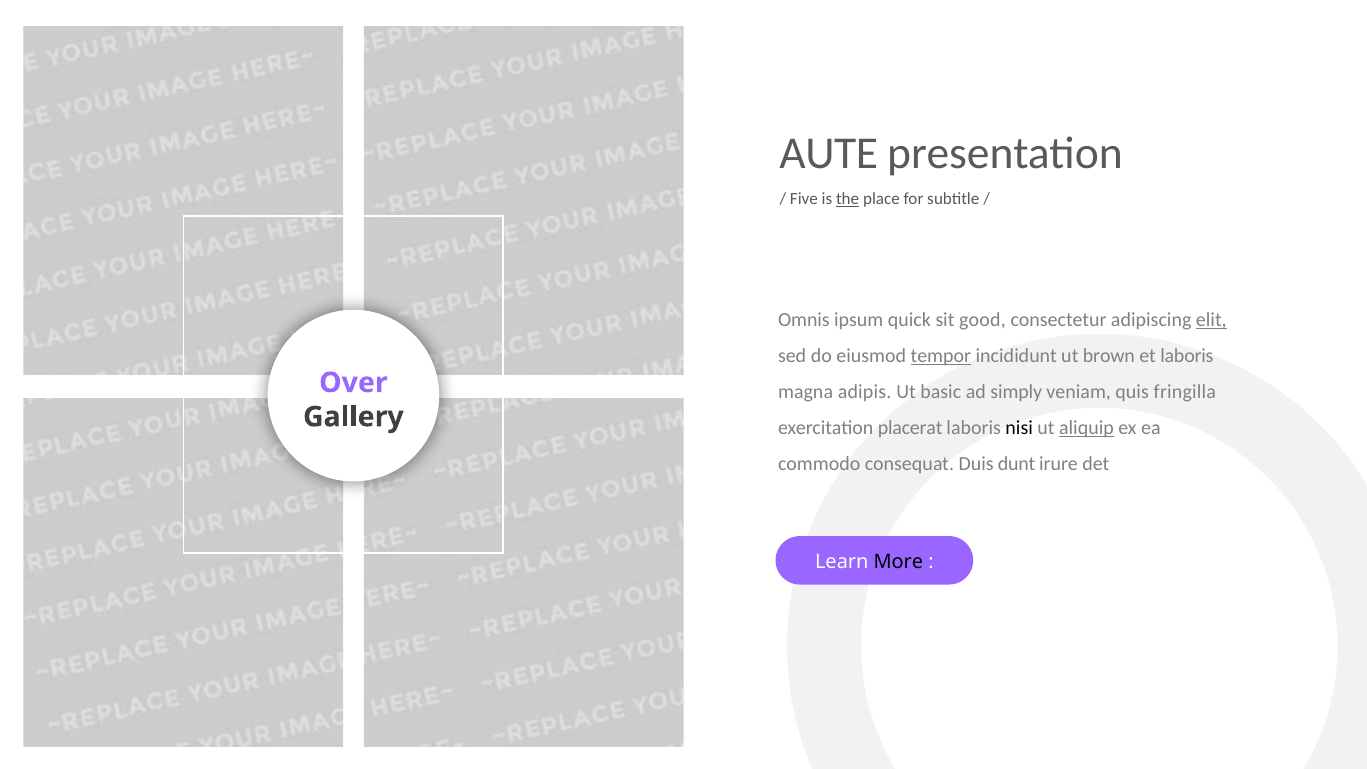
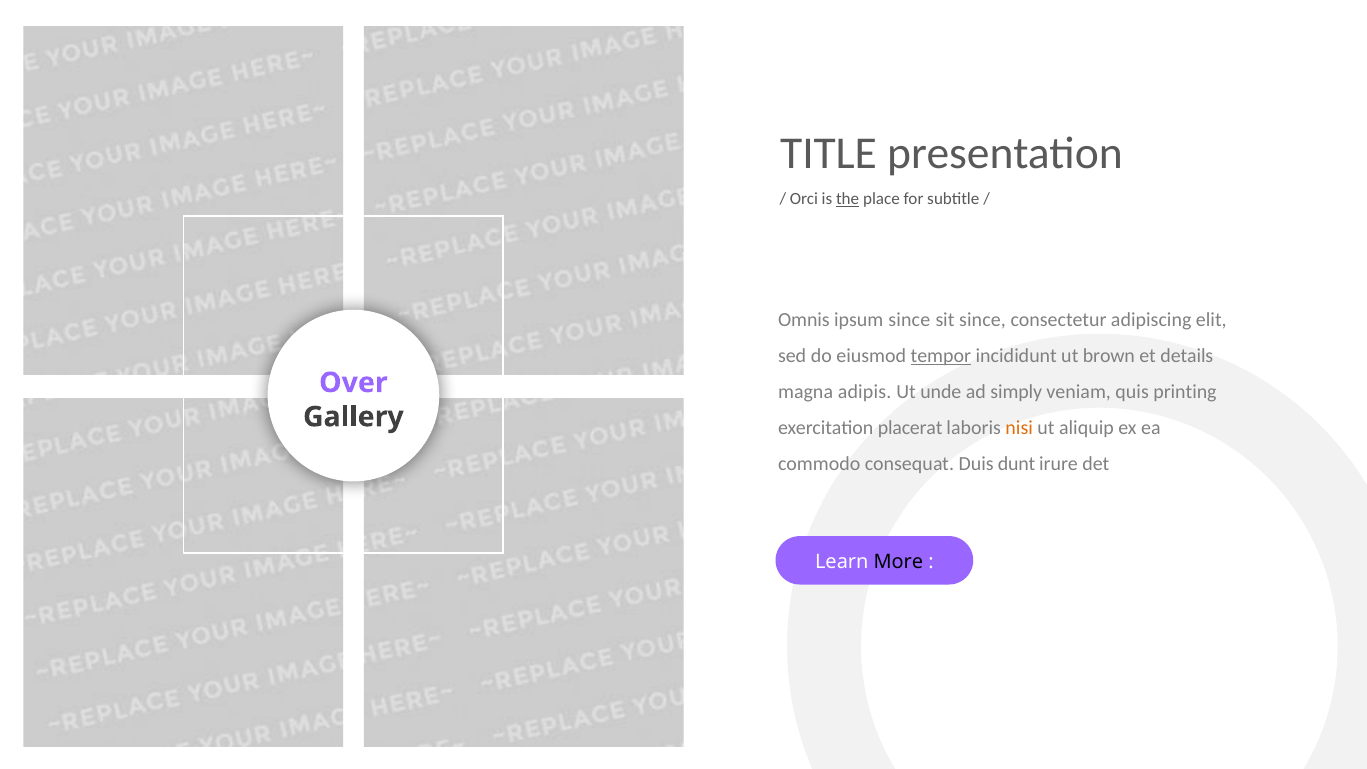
AUTE: AUTE -> TITLE (829, 153)
Five: Five -> Orci (804, 199)
ipsum quick: quick -> since (909, 320)
sit good: good -> since (982, 320)
elit underline: present -> none (1211, 320)
et laboris: laboris -> details (1187, 356)
basic: basic -> unde (941, 392)
fringilla: fringilla -> printing (1185, 392)
nisi colour: black -> orange (1019, 428)
aliquip underline: present -> none (1086, 428)
